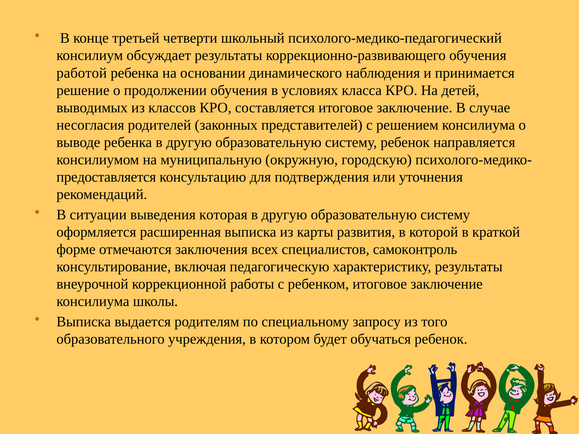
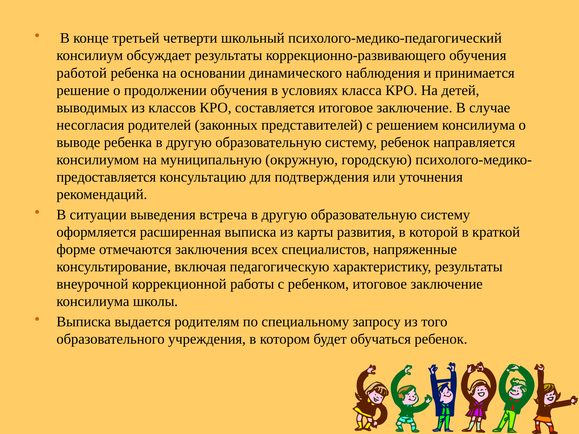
которая: которая -> встреча (223, 215)
самоконтроль: самоконтроль -> напряженные (415, 250)
